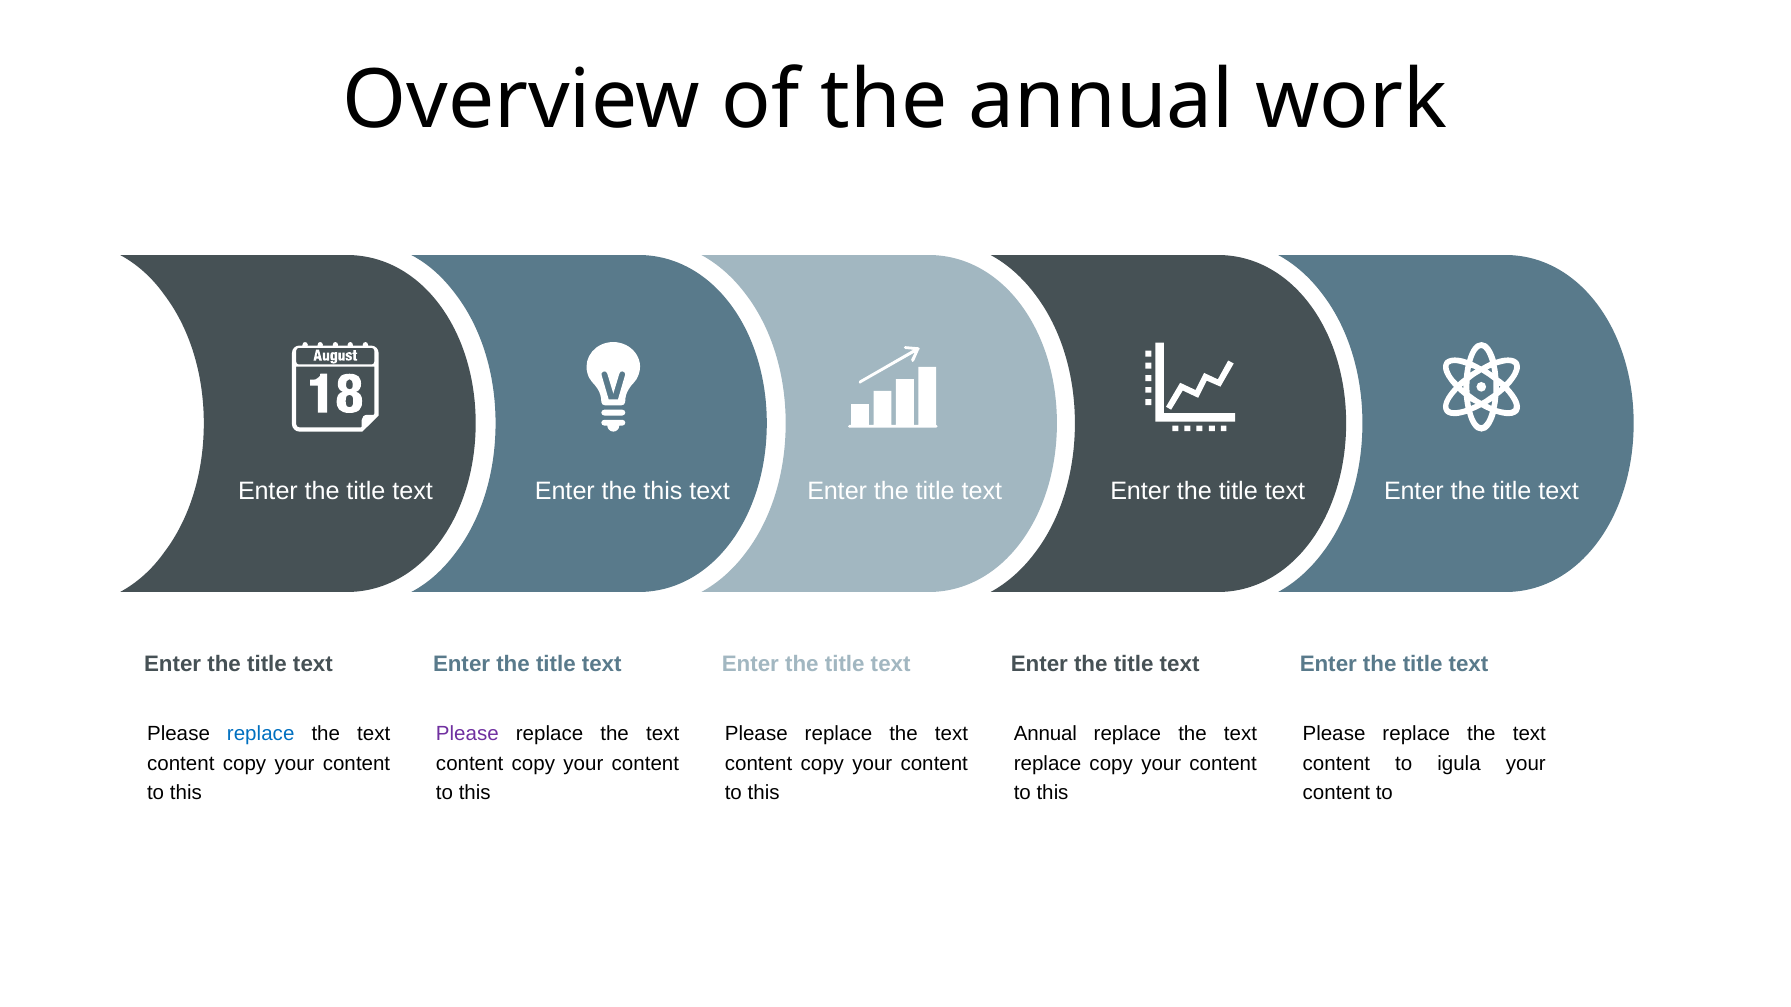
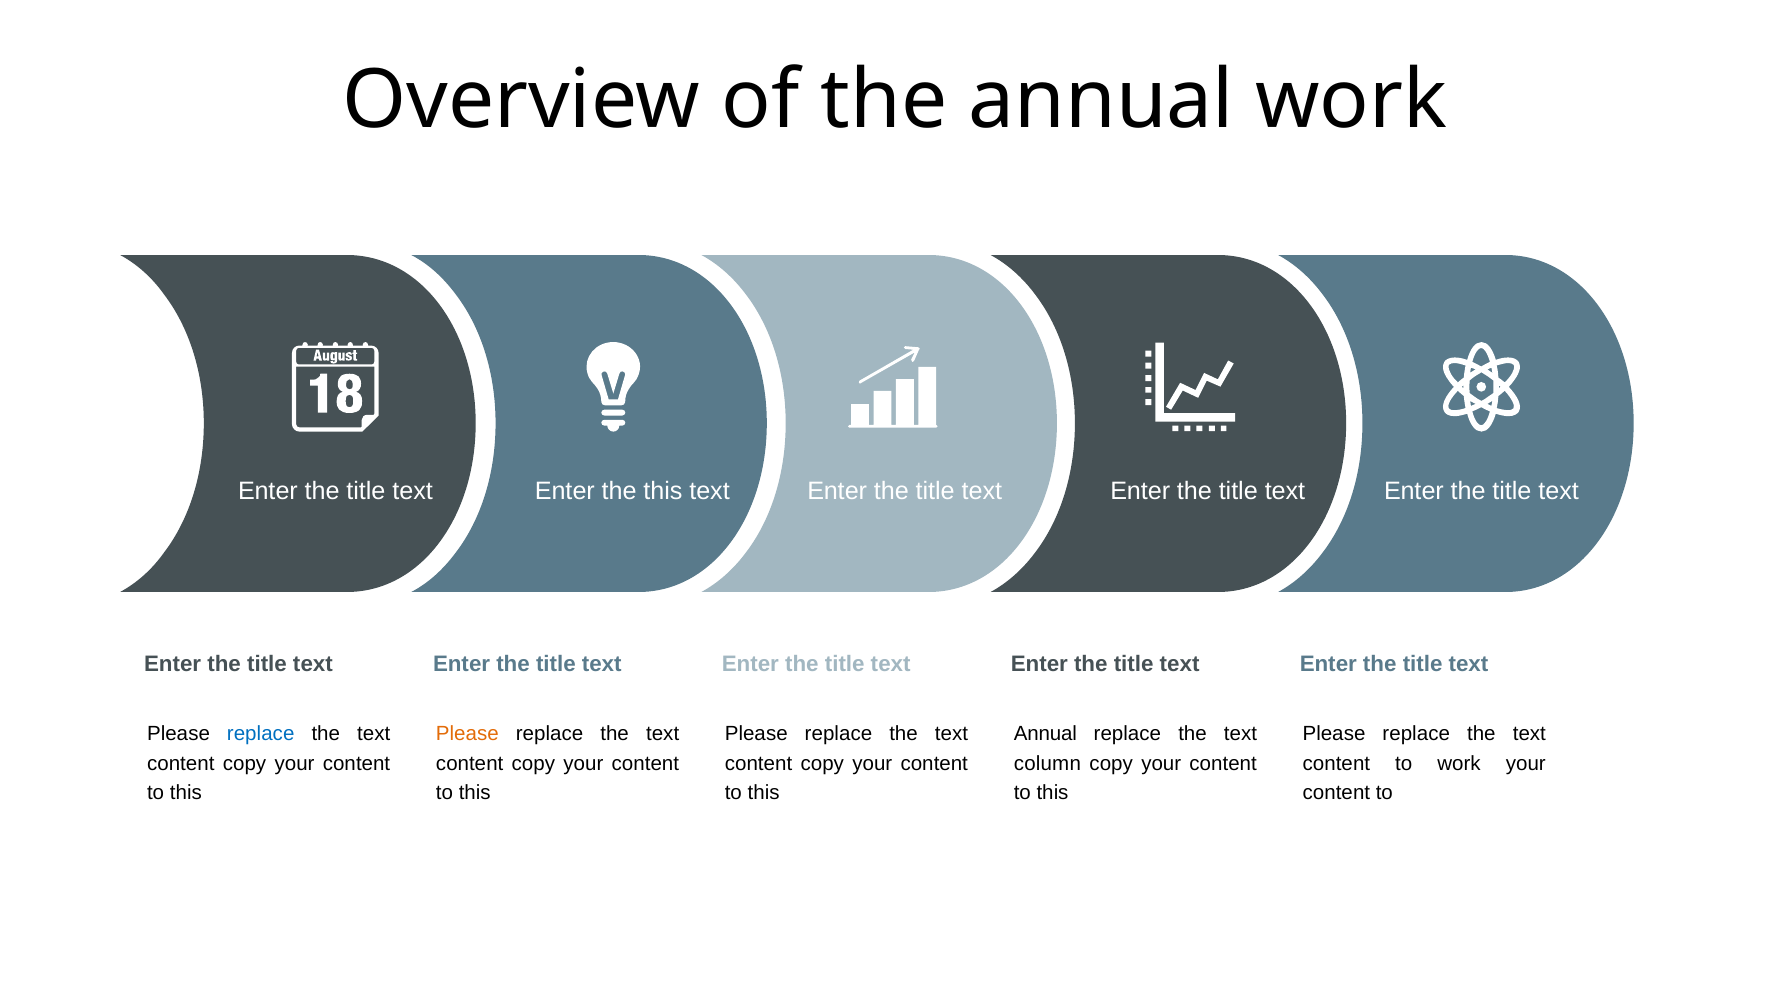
Please colour: purple -> orange (467, 734)
replace: replace -> column (1047, 764)
to igula: igula -> work (1459, 764)
